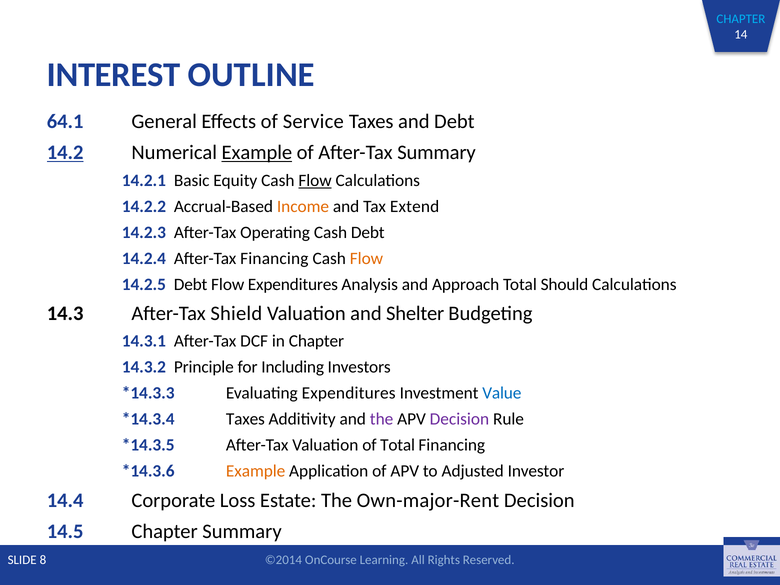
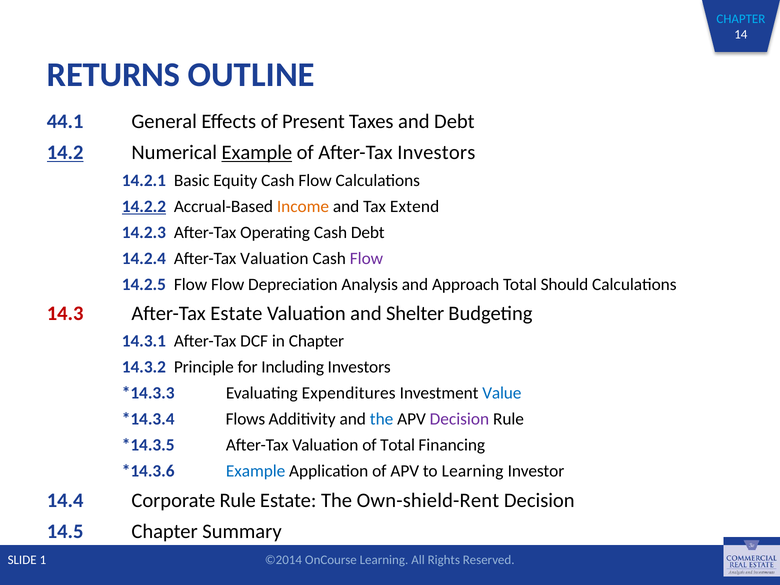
INTEREST: INTEREST -> RETURNS (114, 75)
64.1: 64.1 -> 44.1 (65, 122)
Service: Service -> Present (313, 122)
After-Tax Summary: Summary -> Investors (436, 153)
Flow underline: present -> none (315, 180)
14.2.2 underline: none -> present (144, 206)
14.2.4 After-Tax Financing: Financing -> Valuation (274, 258)
Flow colour: orange -> purple (366, 258)
14.2.5 Debt: Debt -> Flow (191, 284)
Flow Expenditures: Expenditures -> Depreciation (293, 284)
14.3 colour: black -> red (65, 314)
After-Tax Shield: Shield -> Estate (236, 314)
Taxes: Taxes -> Flows (245, 419)
the colour: purple -> blue (382, 419)
Example colour: orange -> blue (256, 471)
to Adjusted: Adjusted -> Learning (473, 471)
Corporate Loss: Loss -> Rule (238, 500)
Own-major-Rent: Own-major-Rent -> Own-shield-Rent (428, 500)
8: 8 -> 1 (43, 560)
